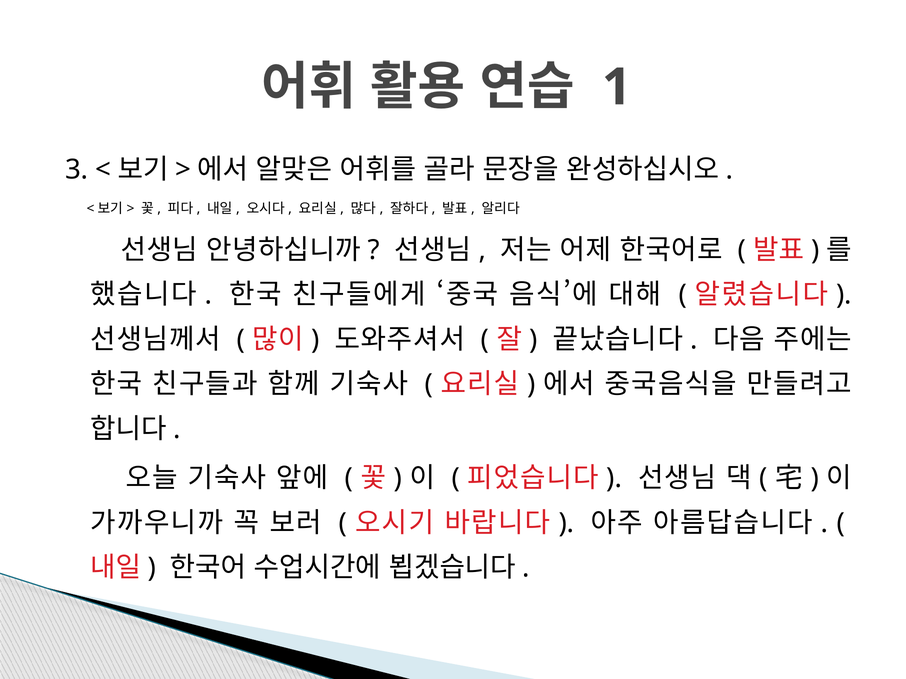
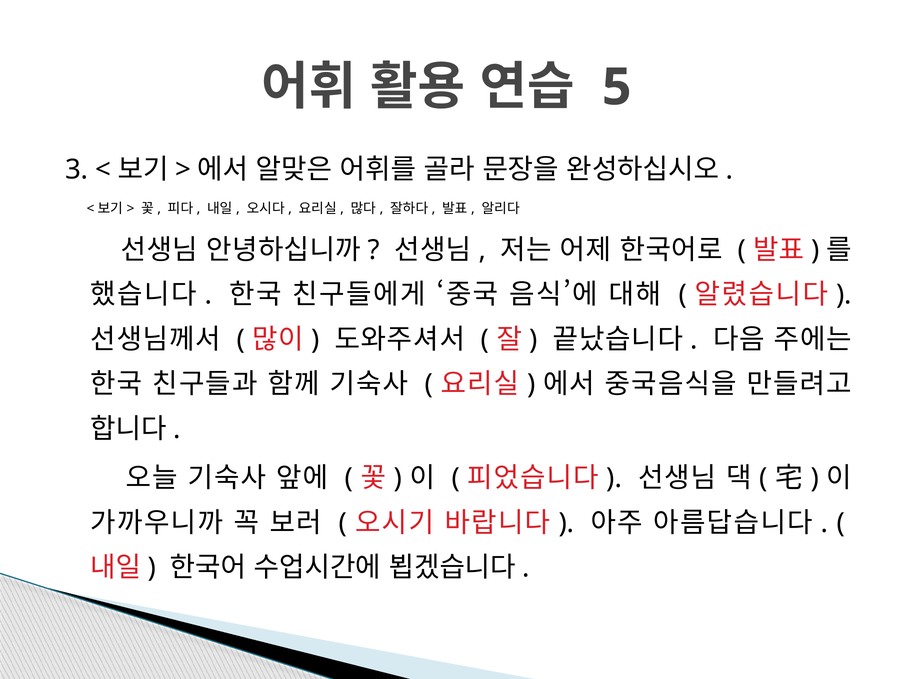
1: 1 -> 5 (617, 87)
